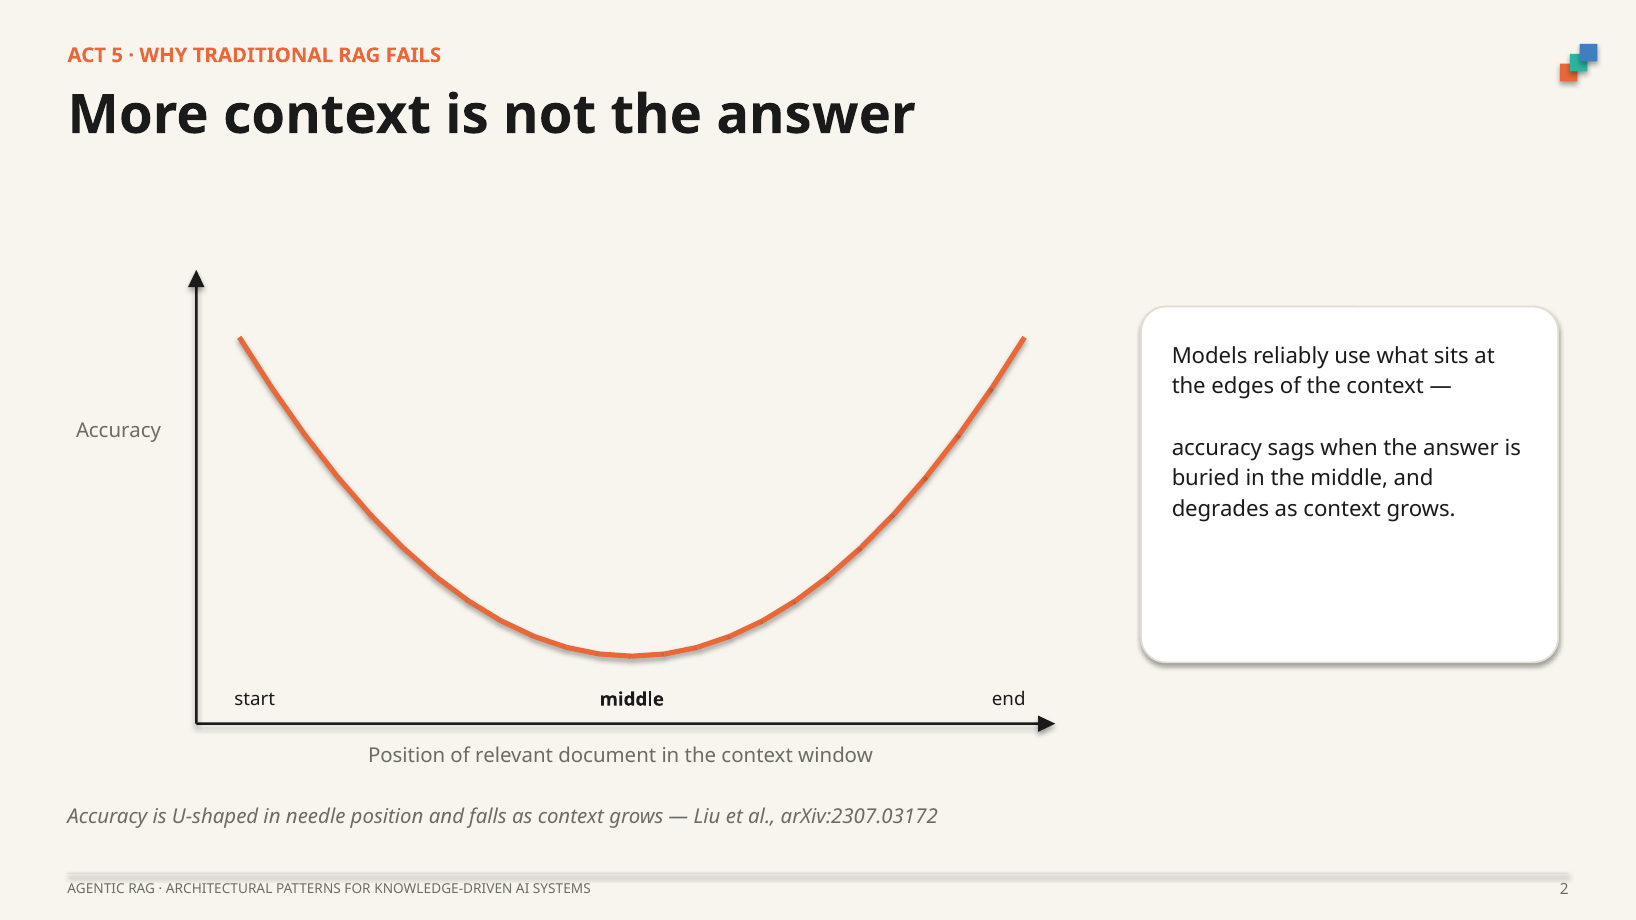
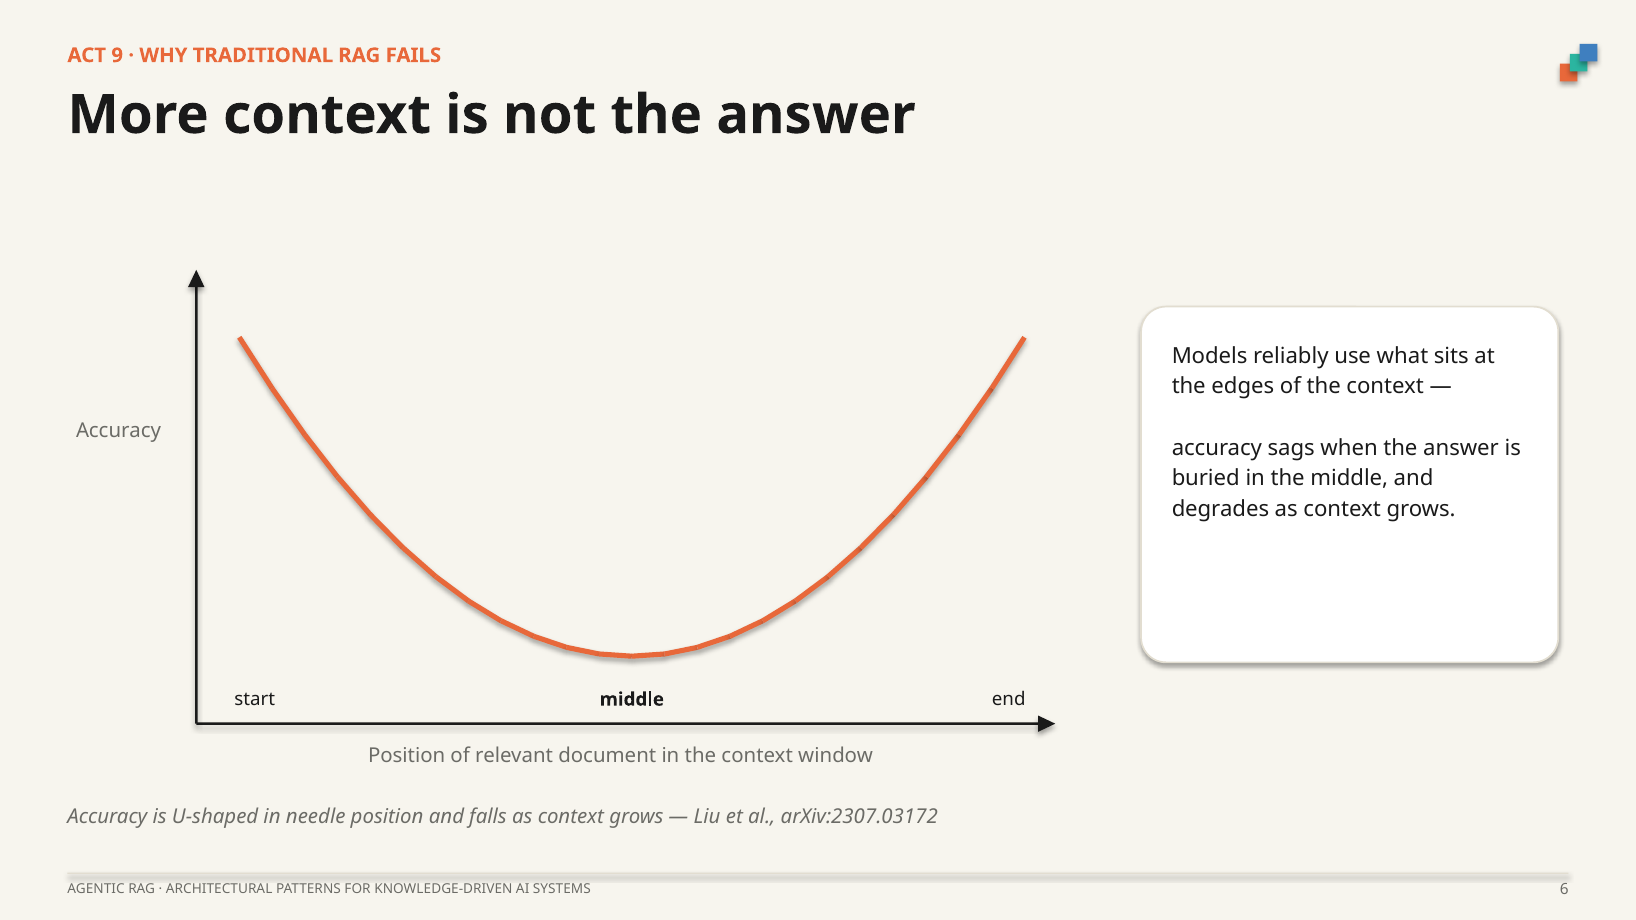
5: 5 -> 9 (117, 55)
2: 2 -> 6 (1564, 890)
